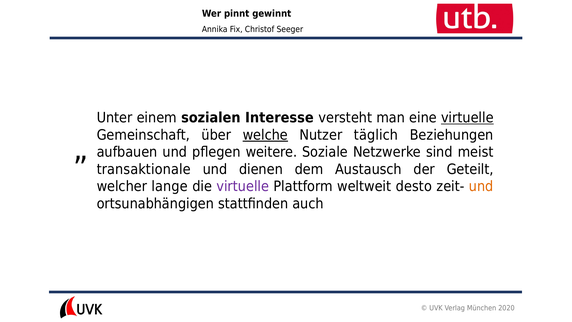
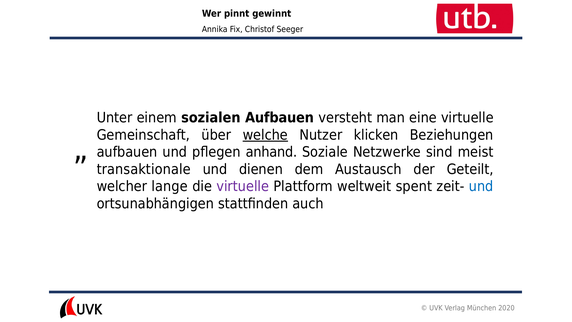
sozialen Interesse: Interesse -> Aufbauen (280, 118)
virtuelle underline: present -> none (467, 118)
täglich: täglich -> klicken (376, 135)
weitere: weitere -> anhand (271, 152)
desto: desto -> spent (414, 186)
und colour: orange -> blue (481, 186)
